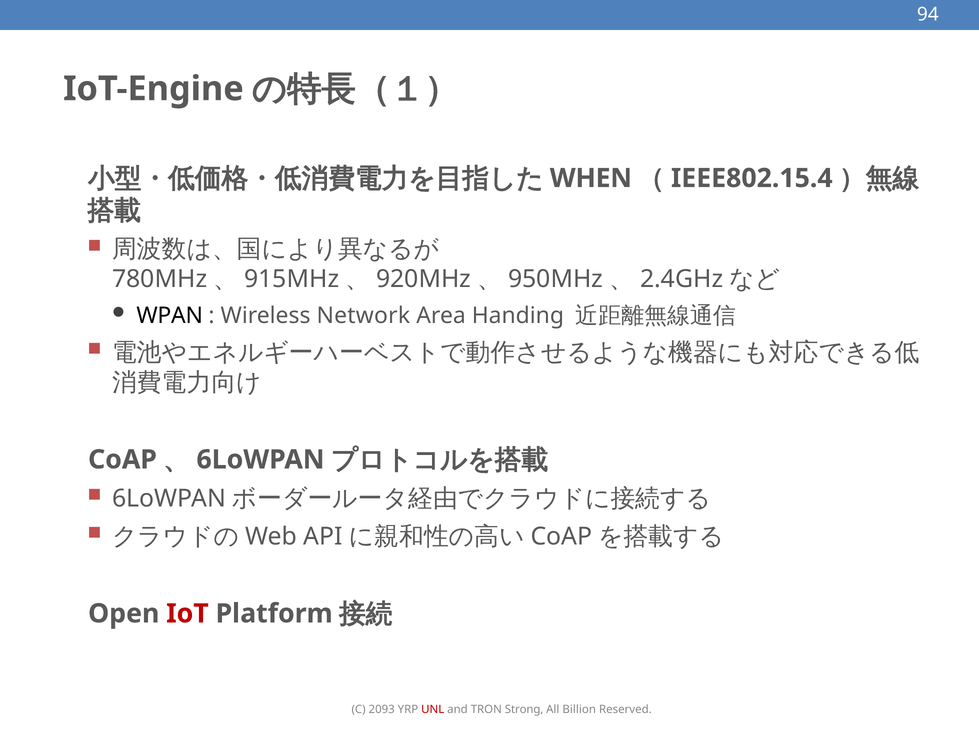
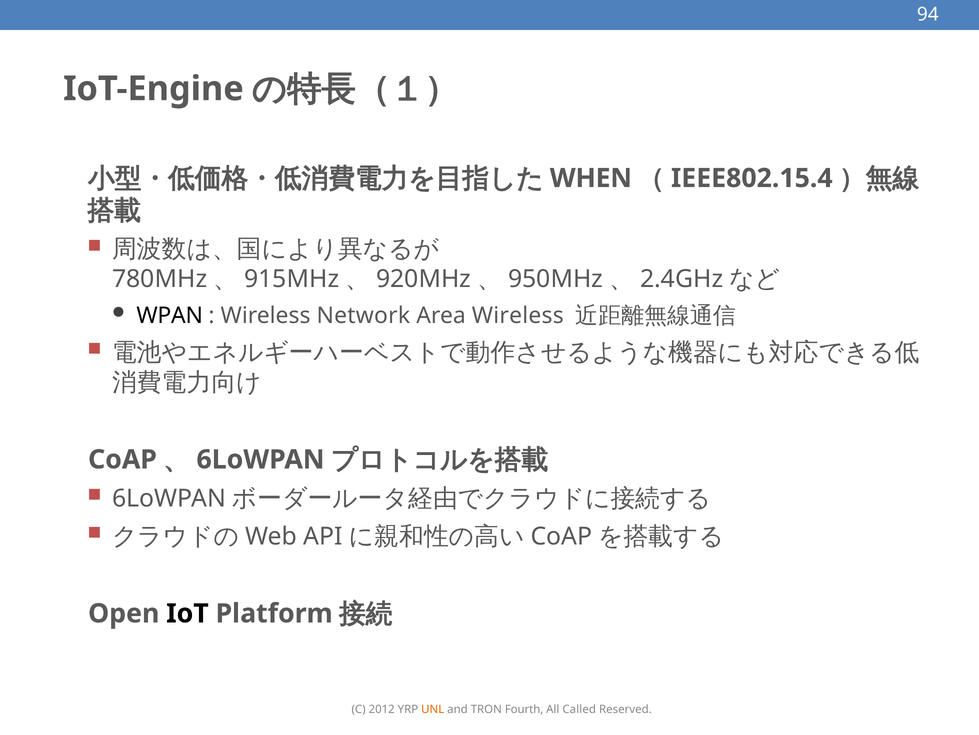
Area Handing: Handing -> Wireless (518, 316)
IoT colour: red -> black (187, 613)
2093: 2093 -> 2012 (382, 709)
UNL colour: red -> orange (433, 709)
Strong: Strong -> Fourth (524, 709)
Billion: Billion -> Called (579, 709)
